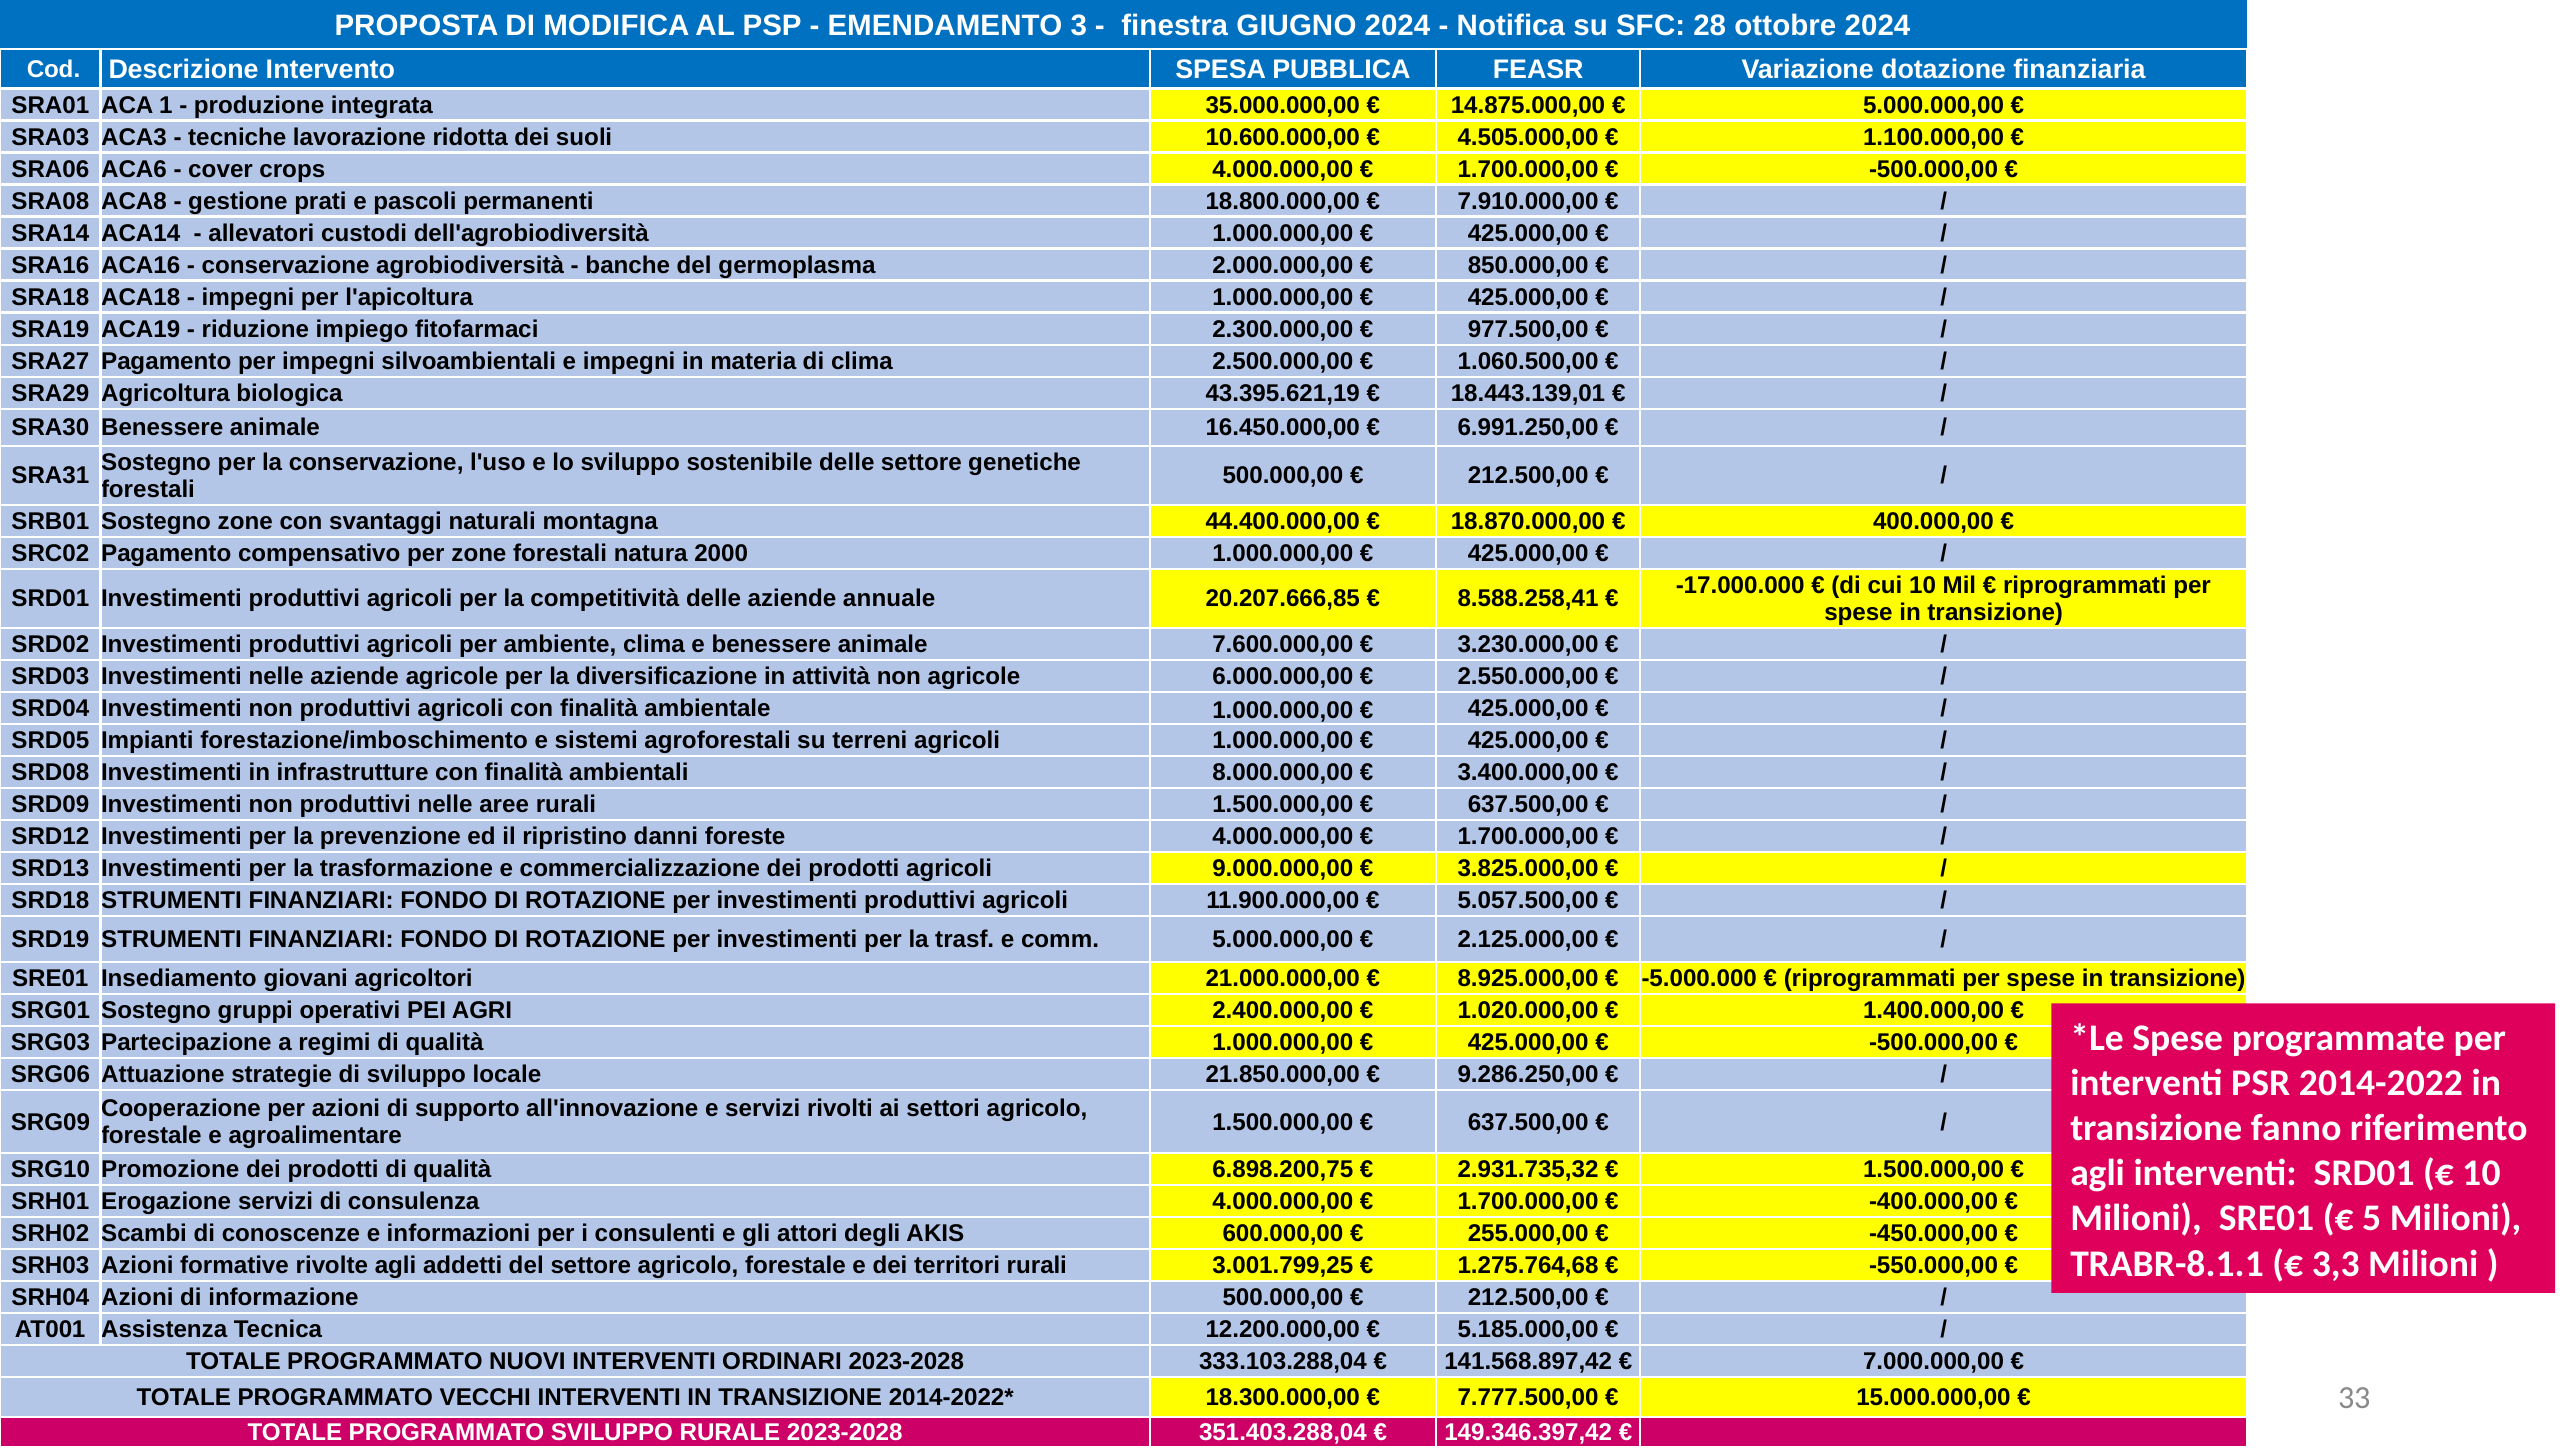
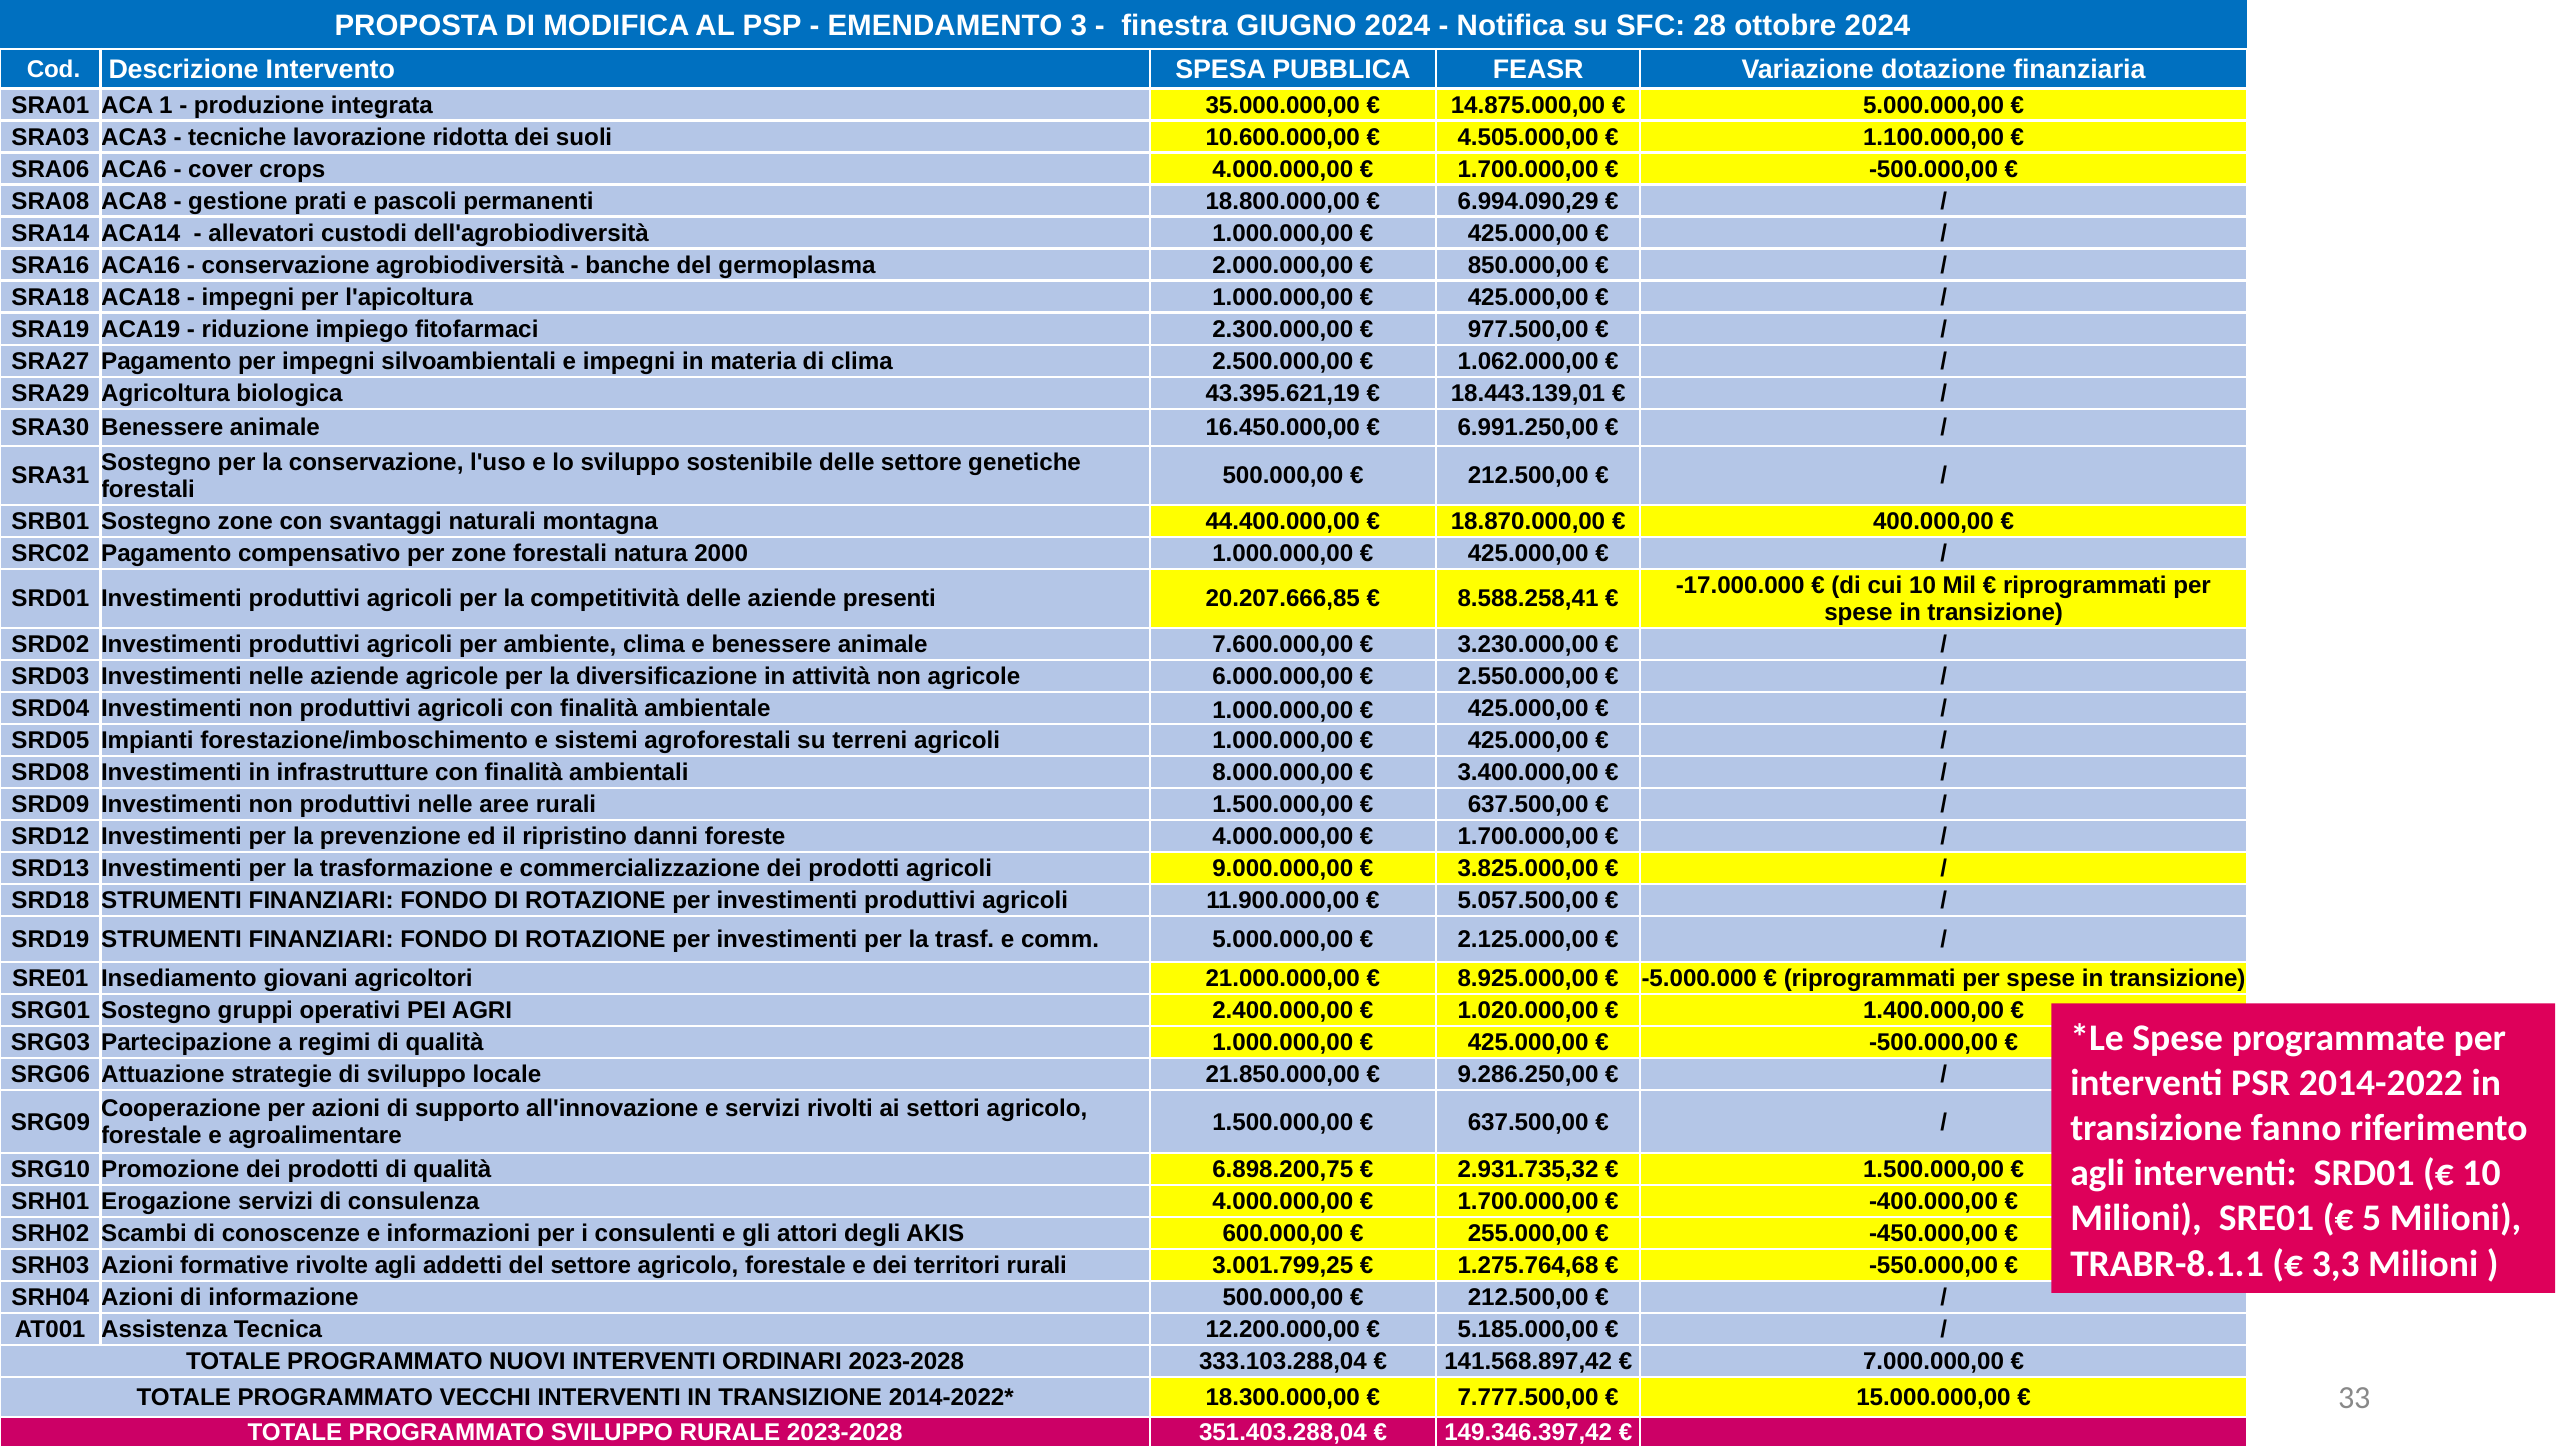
7.910.000,00: 7.910.000,00 -> 6.994.090,29 (1528, 201)
1.060.500,00: 1.060.500,00 -> 1.062.000,00 (1528, 361)
annuale: annuale -> presenti (889, 599)
